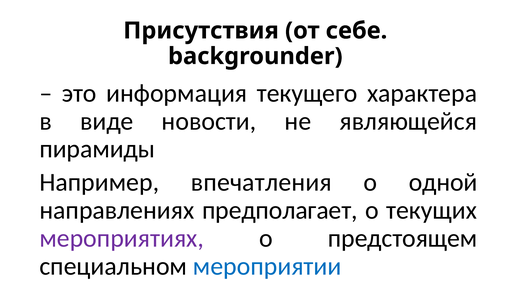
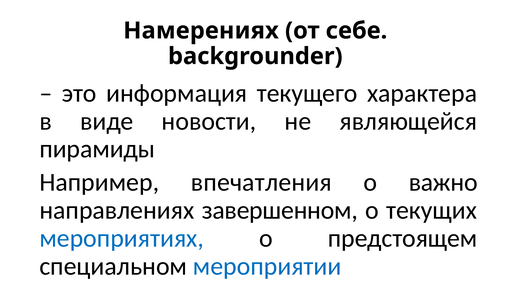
Присутствия: Присутствия -> Намерениях (201, 31)
одной: одной -> важно (443, 182)
предполагает: предполагает -> завершенном (280, 210)
мероприятиях colour: purple -> blue (122, 238)
